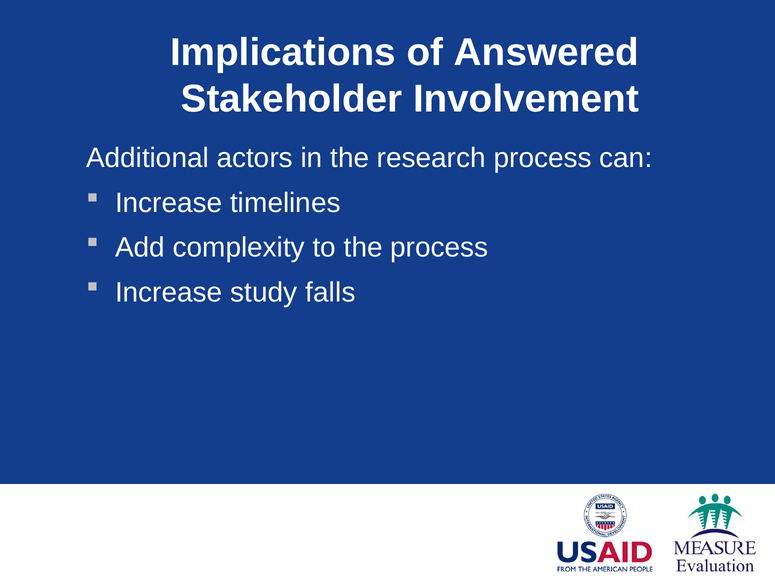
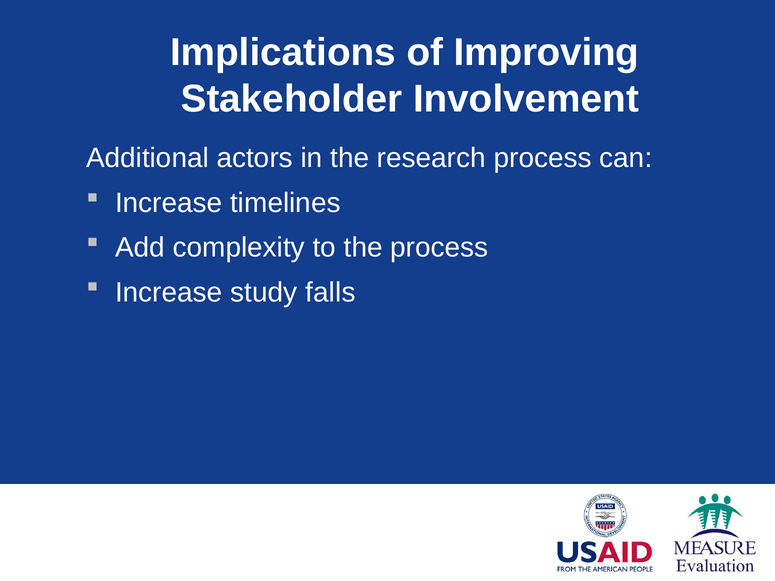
Answered: Answered -> Improving (547, 53)
